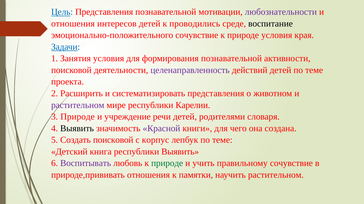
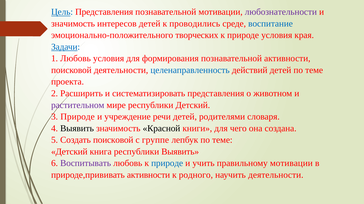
отношения: отношения -> значимость (73, 24)
воспитание colour: black -> blue (271, 24)
эмоционально-положительного сочувствие: сочувствие -> творческих (197, 35)
1 Занятия: Занятия -> Любовь (76, 59)
целенаправленность colour: purple -> blue (190, 70)
республики Карелии: Карелии -> Детский (193, 105)
Красной colour: purple -> black (161, 129)
корпус: корпус -> группе (155, 140)
природе colour: green -> blue (167, 164)
правильному сочувствие: сочувствие -> мотивации (291, 164)
природе,прививать отношения: отношения -> активности (149, 176)
памятки: памятки -> родного (196, 176)
научить растительном: растительном -> деятельности (276, 176)
